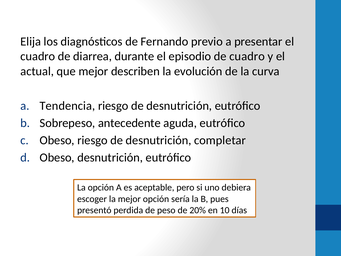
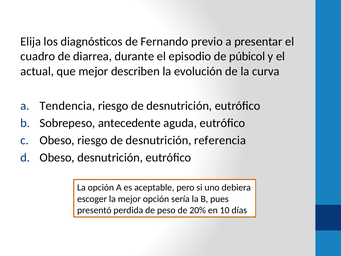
de cuadro: cuadro -> púbicol (247, 56)
completar: completar -> referencia (220, 140)
